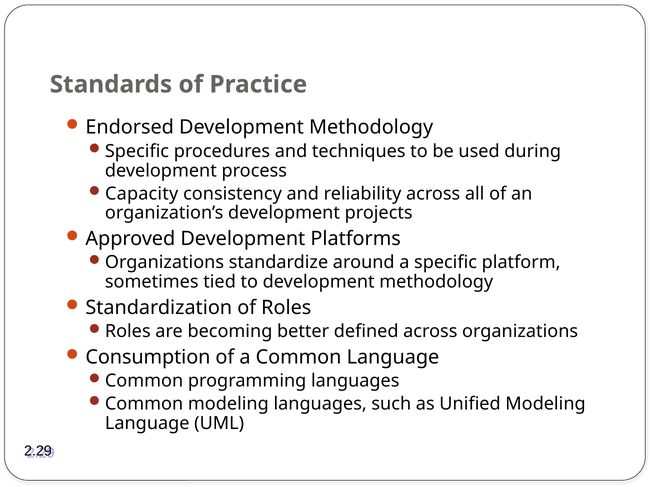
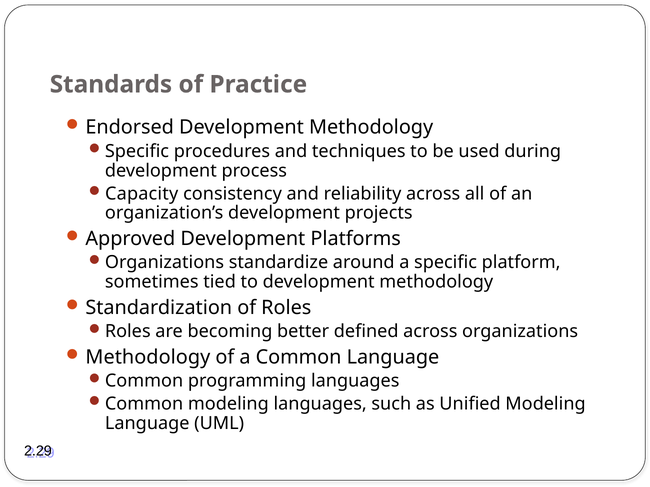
Consumption: Consumption -> Methodology (148, 358)
